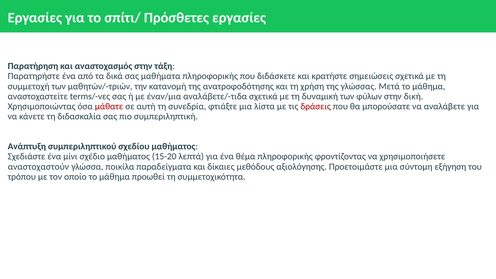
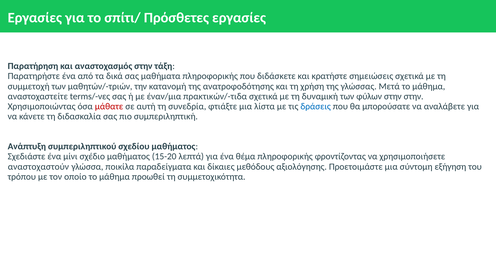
αναλάβετε/-τιδα: αναλάβετε/-τιδα -> πρακτικών/-τιδα (215, 96)
στην δική: δική -> στην (414, 96)
δράσεις colour: red -> blue (316, 106)
